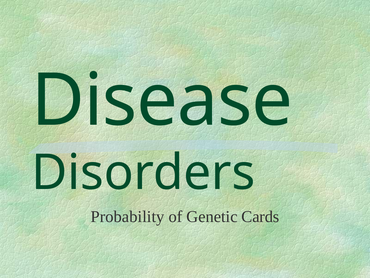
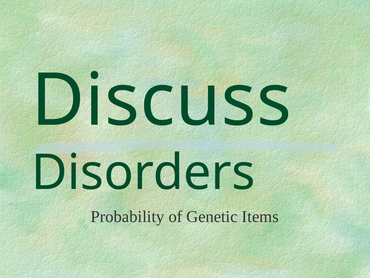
Disease: Disease -> Discuss (162, 101)
Cards: Cards -> Items (260, 216)
